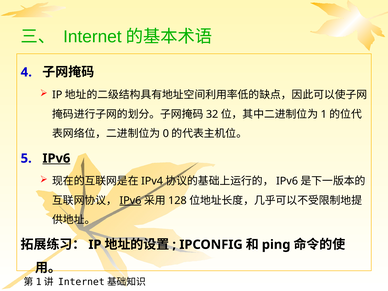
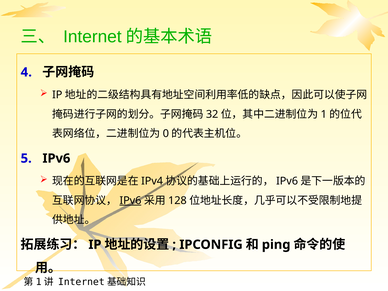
IPv6 underline: present -> none (56, 158)
